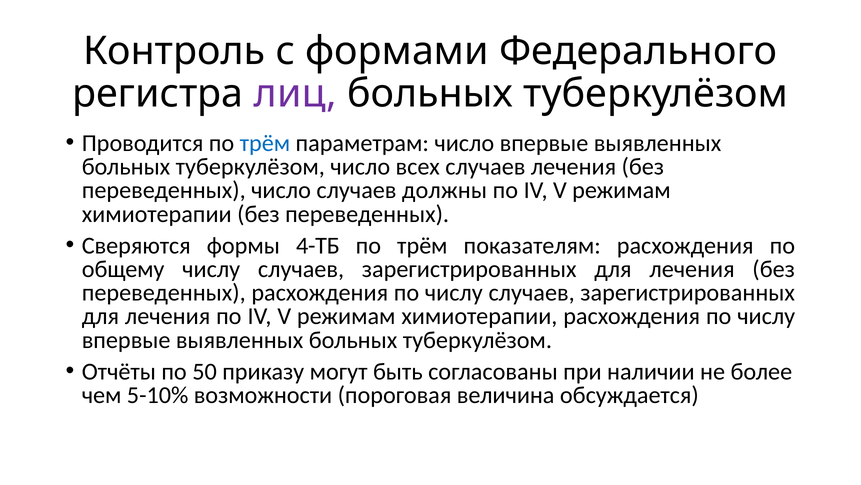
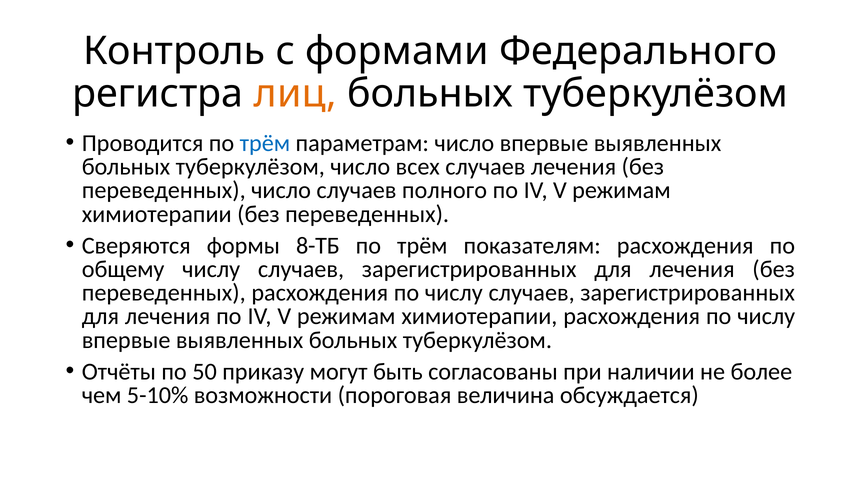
лиц colour: purple -> orange (295, 94)
должны: должны -> полного (444, 190)
4-ТБ: 4-ТБ -> 8-ТБ (318, 245)
